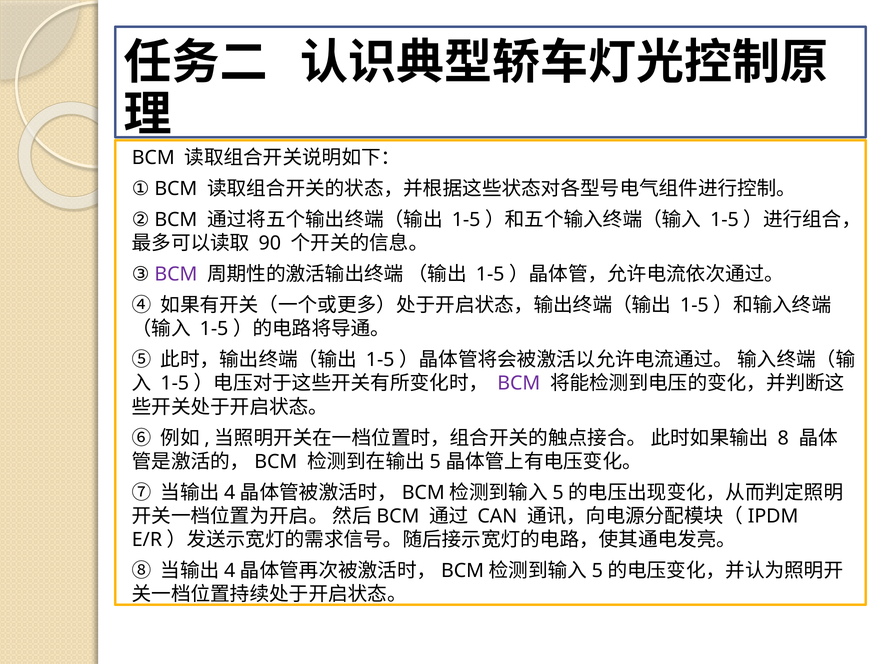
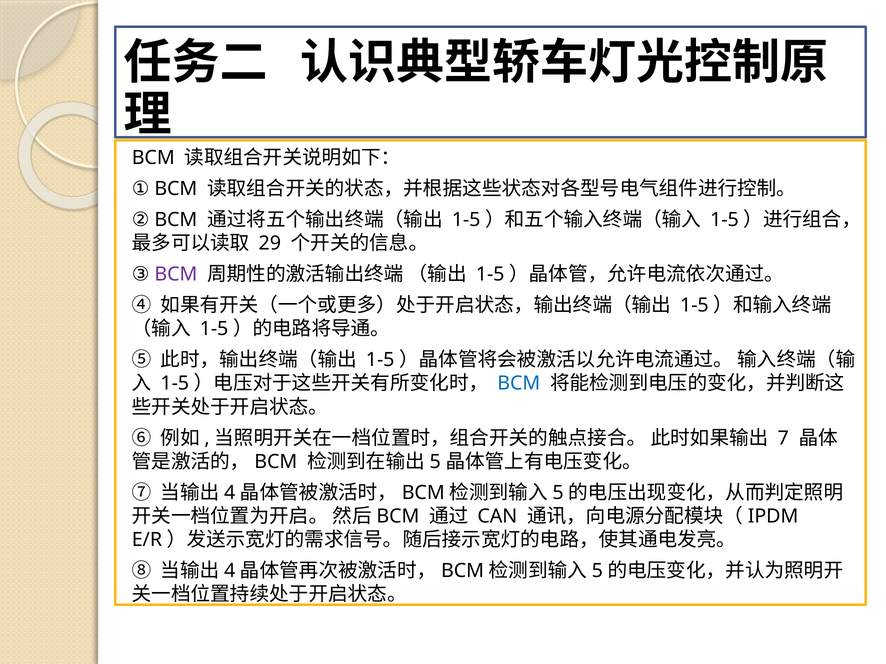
90: 90 -> 29 (270, 243)
BCM colour: purple -> blue (519, 384)
8: 8 -> 7 (783, 438)
